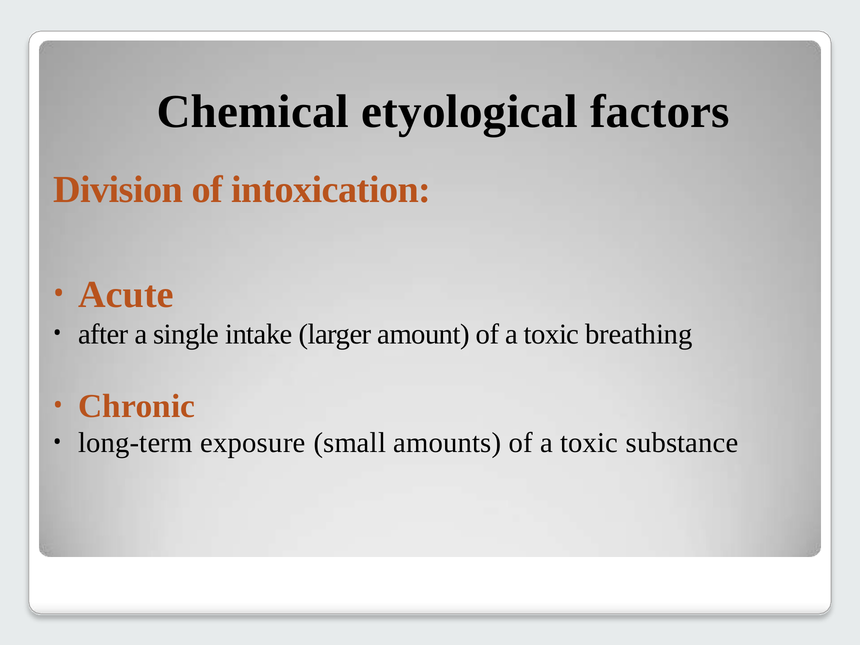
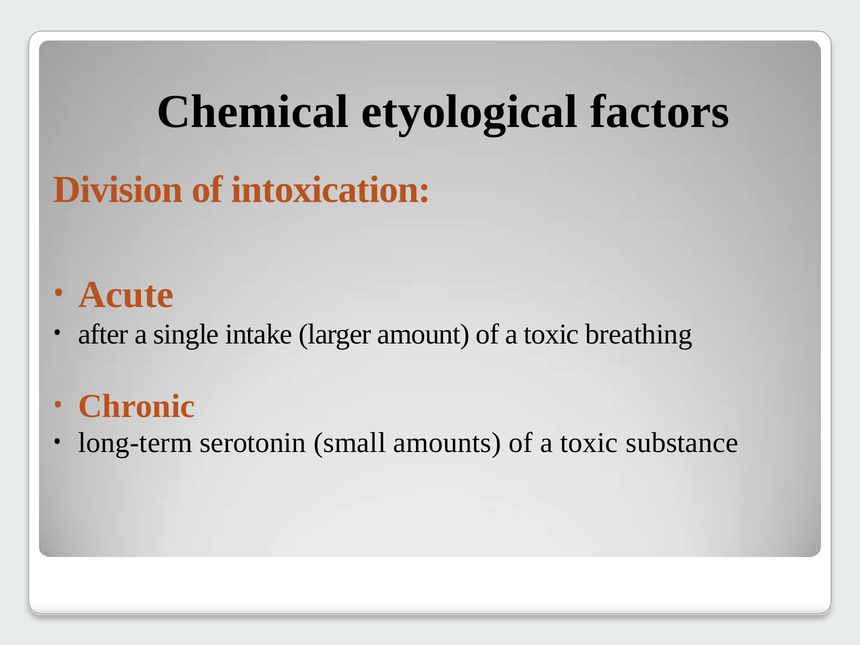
exposure: exposure -> serotonin (253, 443)
